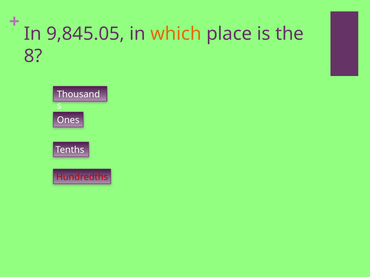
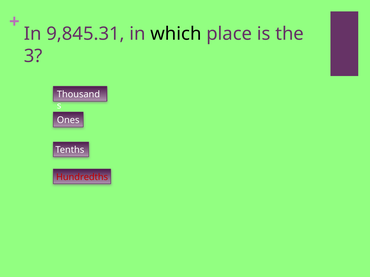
9,845.05: 9,845.05 -> 9,845.31 (86, 34)
which colour: orange -> black (176, 34)
8: 8 -> 3 (33, 56)
